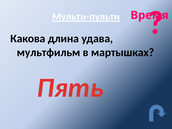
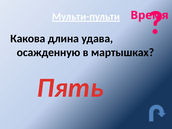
мультфильм: мультфильм -> осажденную (49, 52)
